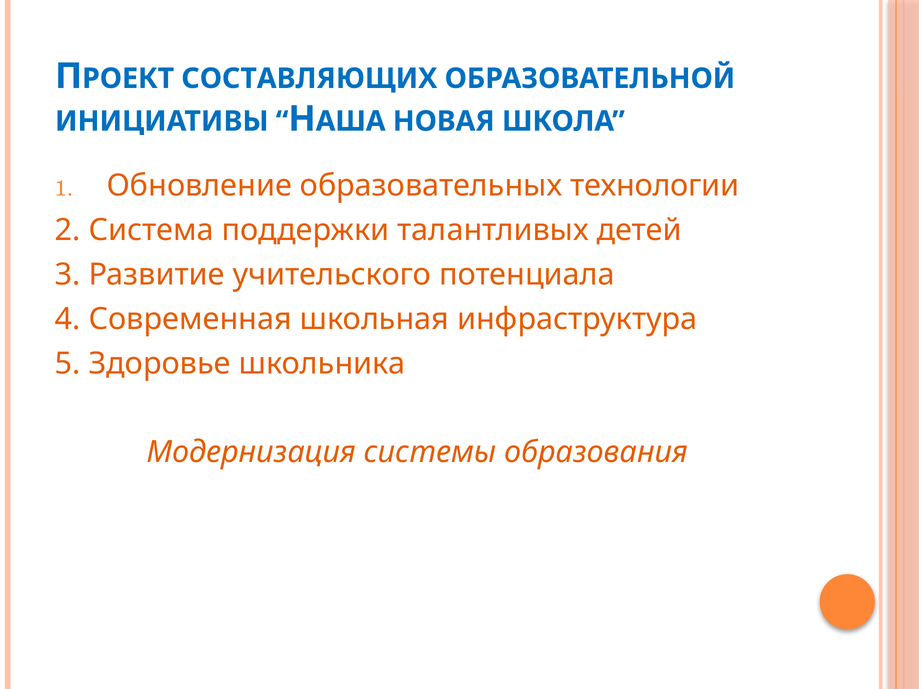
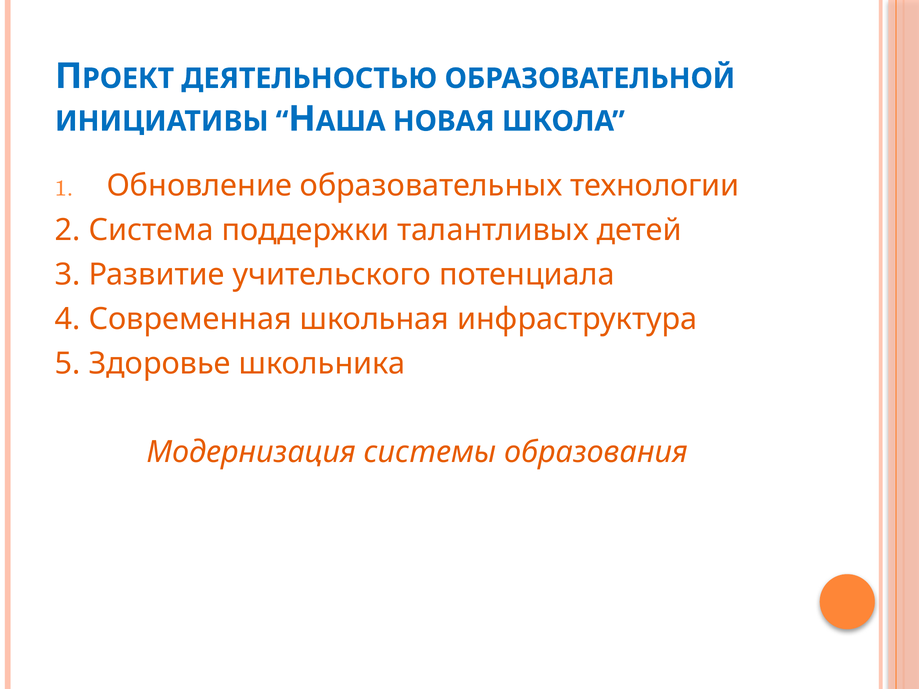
СОСТАВЛЯЮЩИХ: СОСТАВЛЯЮЩИХ -> ДЕЯТЕЛЬНОСТЬЮ (309, 79)
